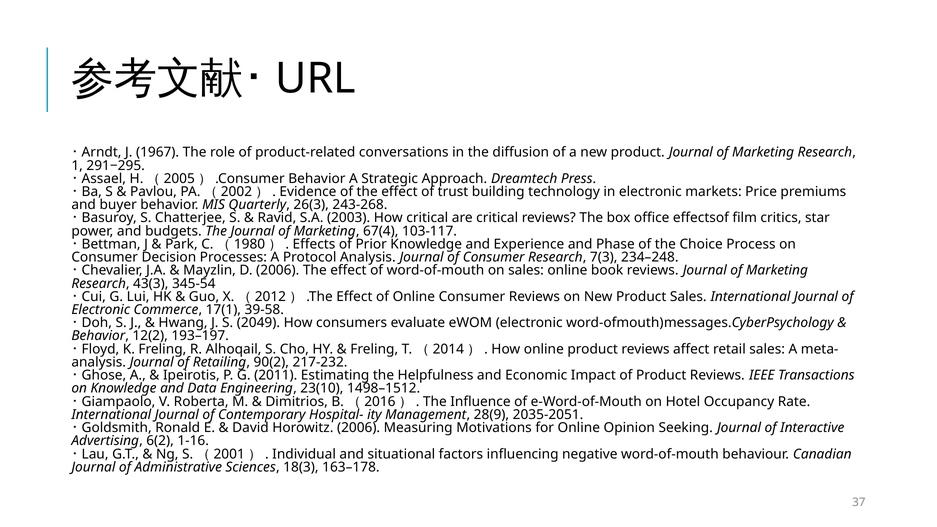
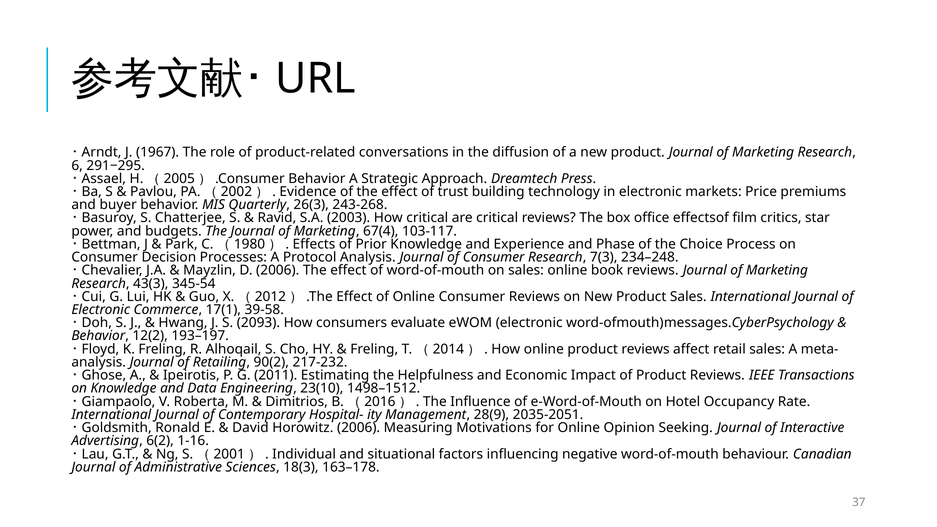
1: 1 -> 6 (77, 166)
2049: 2049 -> 2093 (258, 323)
